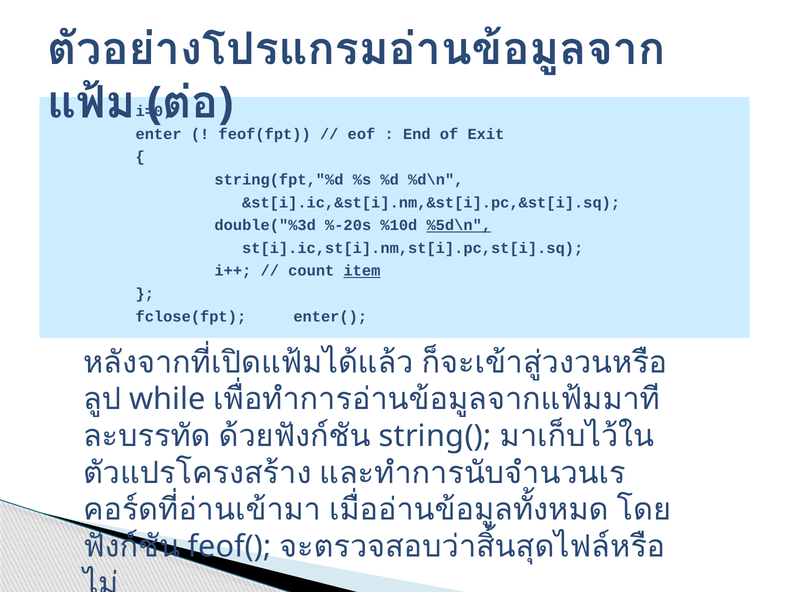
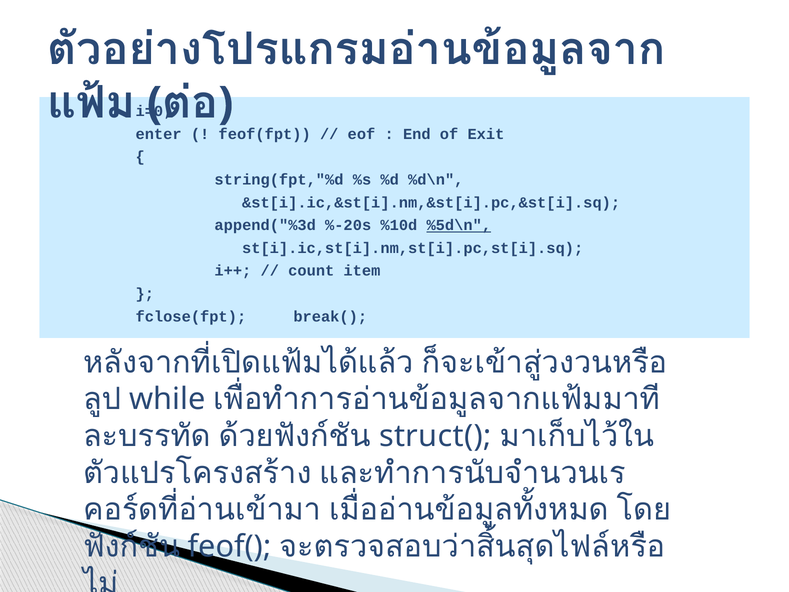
double("%3d: double("%3d -> append("%3d (265, 225)
item underline: present -> none (362, 271)
enter(: enter( -> break( (330, 316)
string(: string( -> struct( (435, 436)
